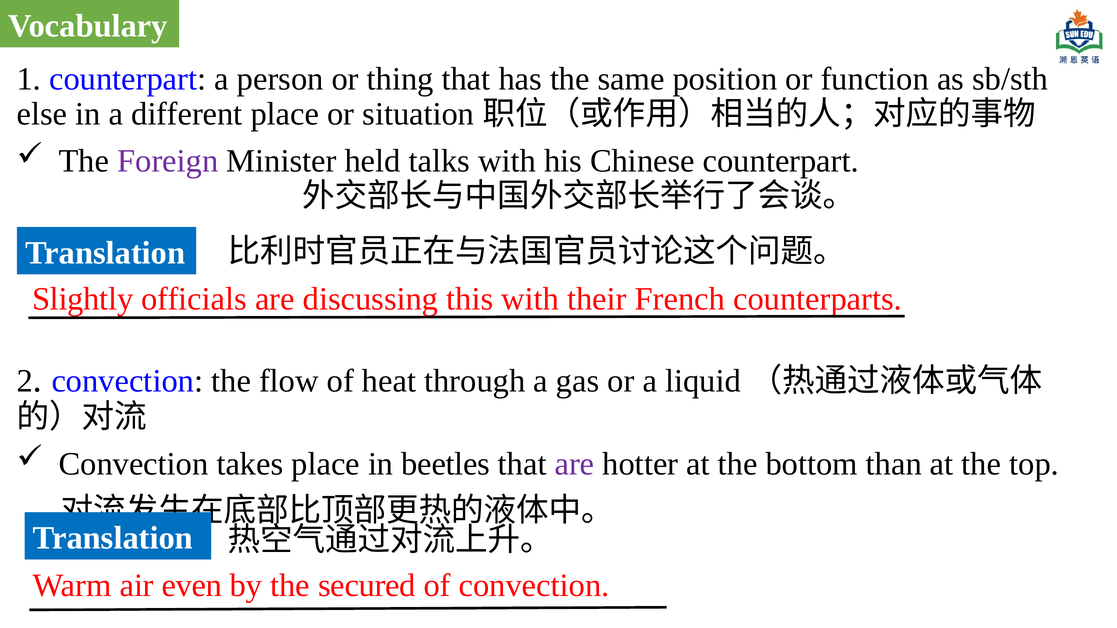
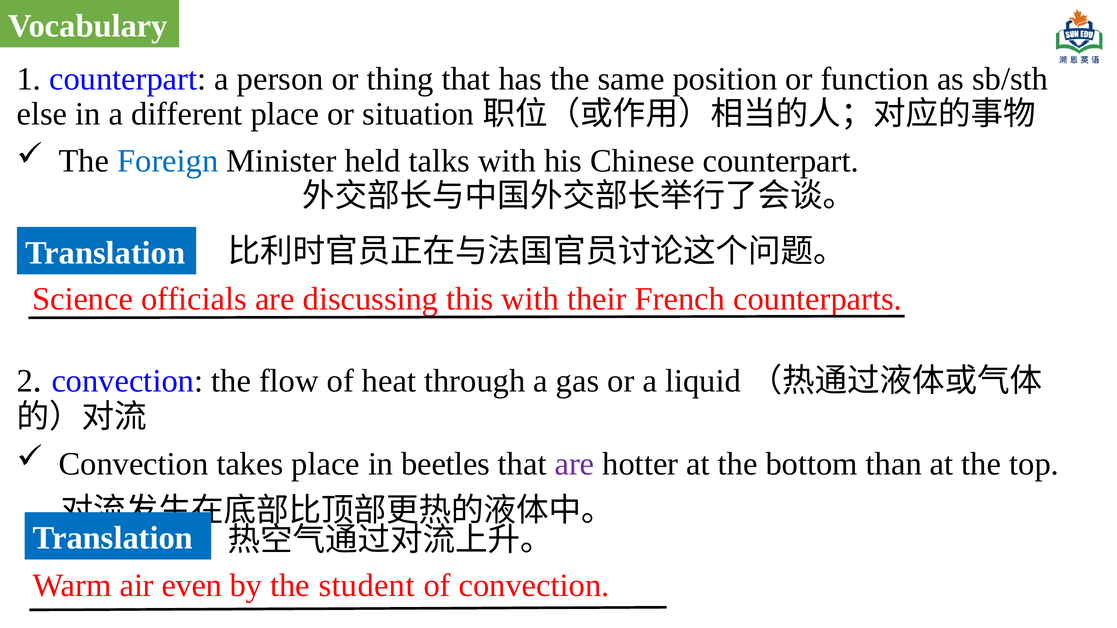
Foreign colour: purple -> blue (168, 161)
Slightly: Slightly -> Science (83, 299)
secured: secured -> student (367, 586)
